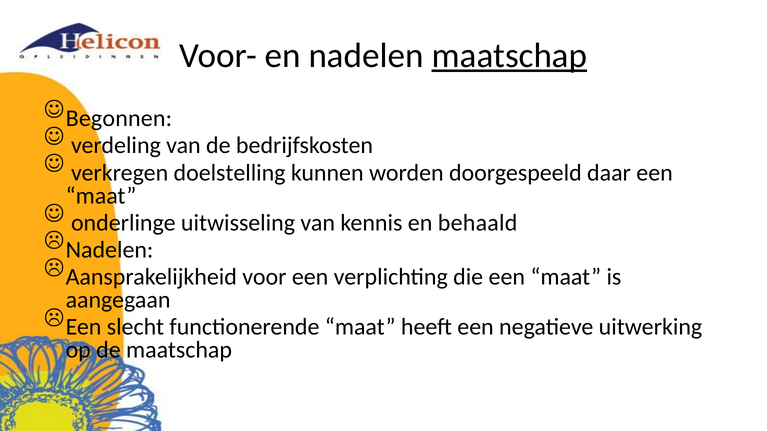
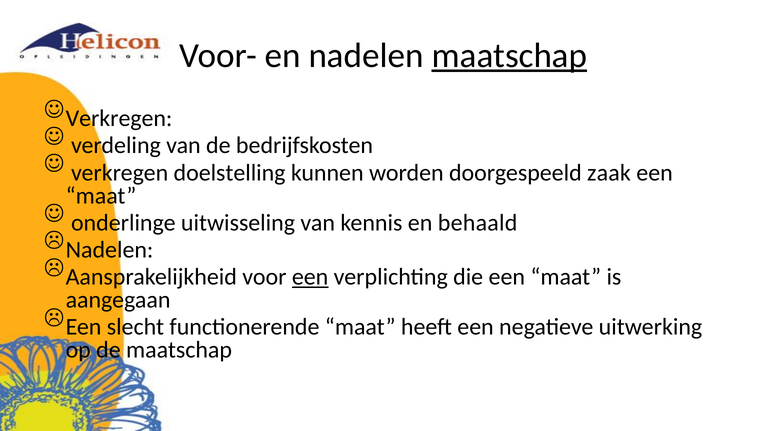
Begonnen: Begonnen -> Verkregen (119, 119)
daar: daar -> zaak (609, 173)
een underline: none -> present (310, 277)
